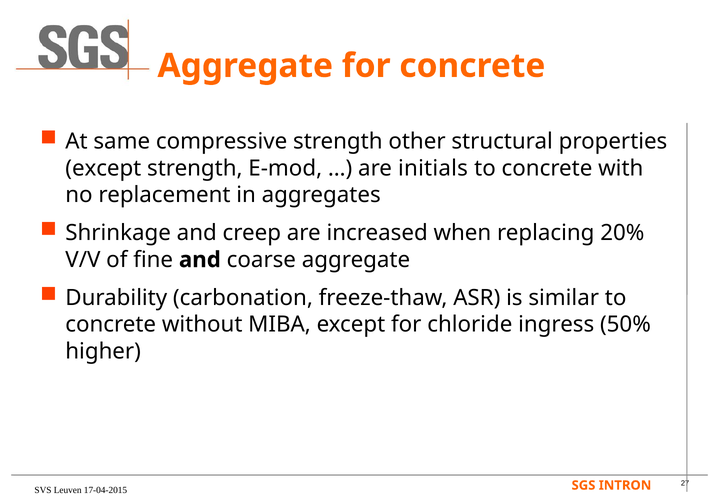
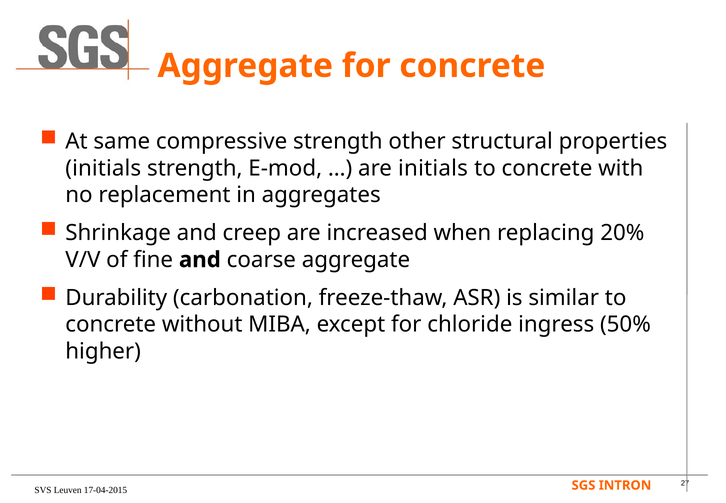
except: except -> initials (103, 168)
